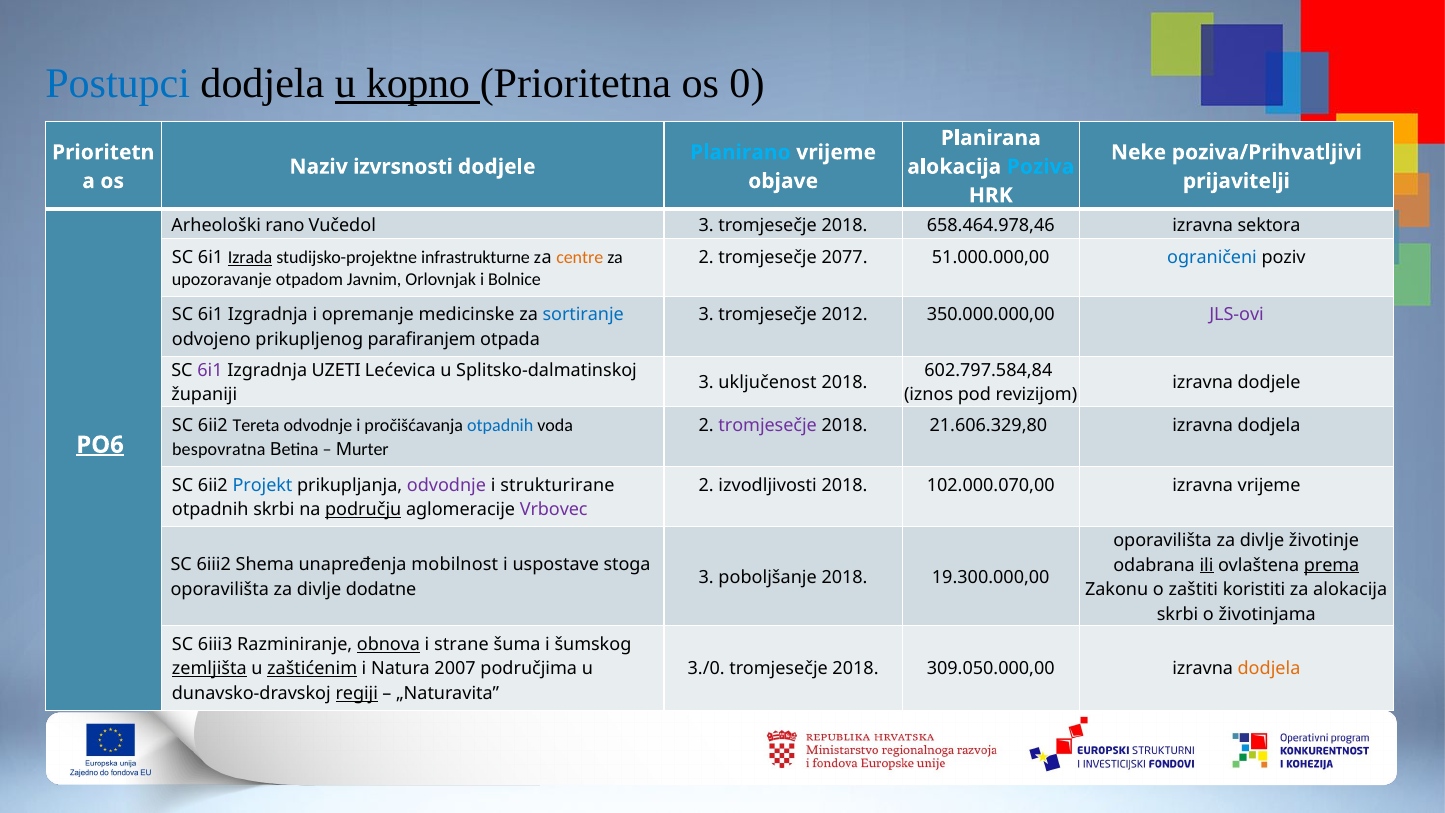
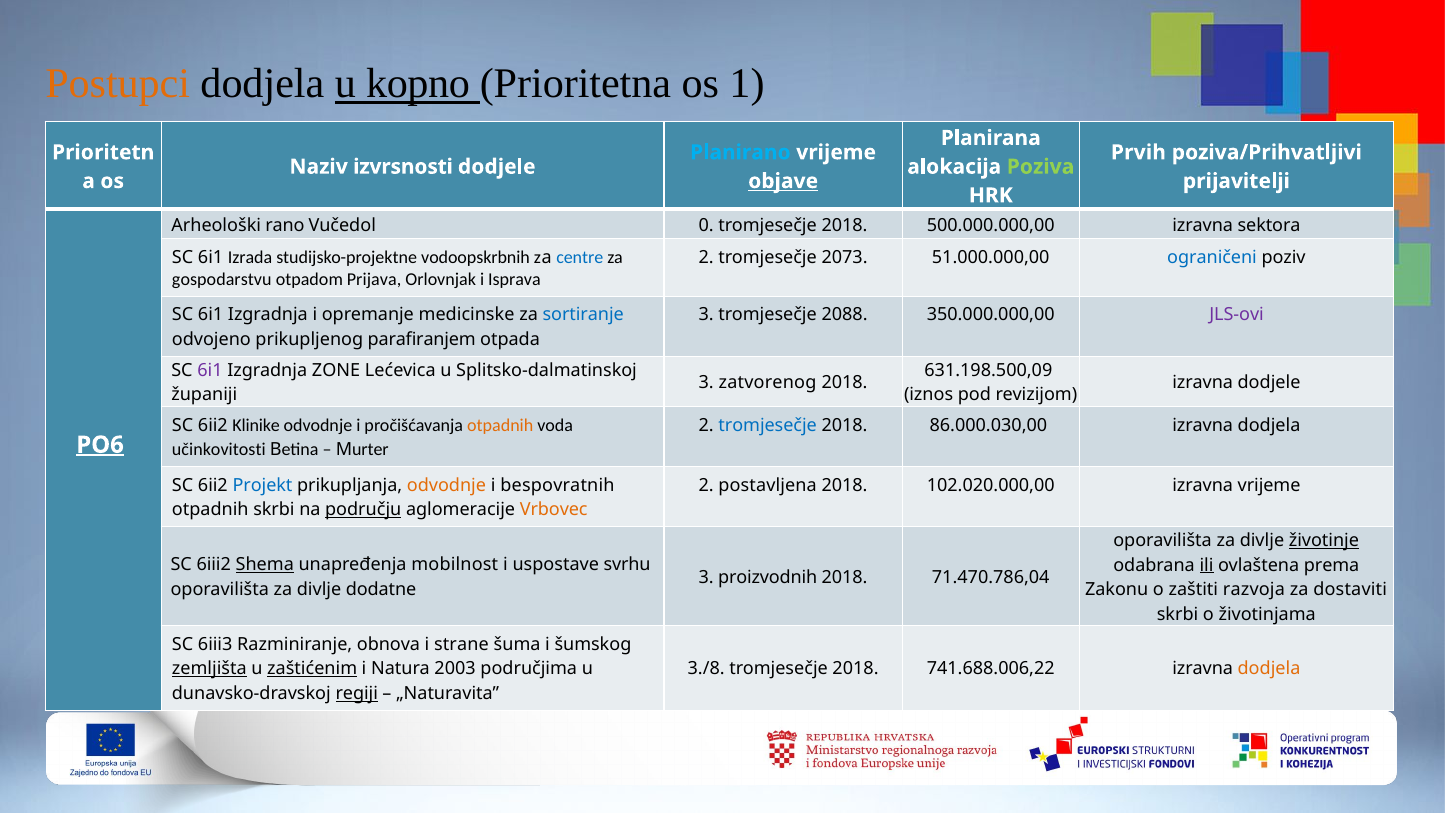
Postupci colour: blue -> orange (118, 84)
0: 0 -> 1 (747, 84)
Neke: Neke -> Prvih (1138, 152)
Poziva colour: light blue -> light green (1040, 167)
objave underline: none -> present (783, 181)
Vučedol 3: 3 -> 0 (706, 225)
658.464.978,46: 658.464.978,46 -> 500.000.000,00 (991, 225)
Izrada underline: present -> none (250, 257)
infrastrukturne: infrastrukturne -> vodoopskrbnih (476, 257)
centre colour: orange -> blue (580, 257)
2077: 2077 -> 2073 (845, 257)
upozoravanje: upozoravanje -> gospodarstvu (222, 280)
Javnim: Javnim -> Prijava (374, 280)
Bolnice: Bolnice -> Isprava (514, 280)
2012: 2012 -> 2088 (845, 315)
UZETI: UZETI -> ZONE (336, 370)
602.797.584,84: 602.797.584,84 -> 631.198.500,09 (988, 370)
uključenost: uključenost -> zatvorenog (768, 383)
Tereta: Tereta -> Klinike (256, 425)
otpadnih colour: blue -> orange (500, 425)
tromjesečje colour: purple -> blue (768, 425)
21.606.329,80: 21.606.329,80 -> 86.000.030,00 (988, 425)
bespovratna: bespovratna -> učinkovitosti (219, 450)
odvodnje colour: purple -> orange (446, 485)
strukturirane: strukturirane -> bespovratnih (557, 485)
izvodljivosti: izvodljivosti -> postavljena (768, 485)
102.000.070,00: 102.000.070,00 -> 102.020.000,00 (991, 485)
Vrbovec colour: purple -> orange (554, 510)
životinje underline: none -> present (1324, 540)
Shema underline: none -> present (265, 565)
stoga: stoga -> svrhu (627, 565)
prema underline: present -> none (1332, 565)
poboljšanje: poboljšanje -> proizvodnih (768, 577)
19.300.000,00: 19.300.000,00 -> 71.470.786,04 (991, 577)
koristiti: koristiti -> razvoja (1254, 590)
za alokacija: alokacija -> dostaviti (1350, 590)
obnova underline: present -> none (389, 644)
2007: 2007 -> 2003 (455, 669)
3./0: 3./0 -> 3./8 (706, 669)
309.050.000,00: 309.050.000,00 -> 741.688.006,22 (991, 669)
